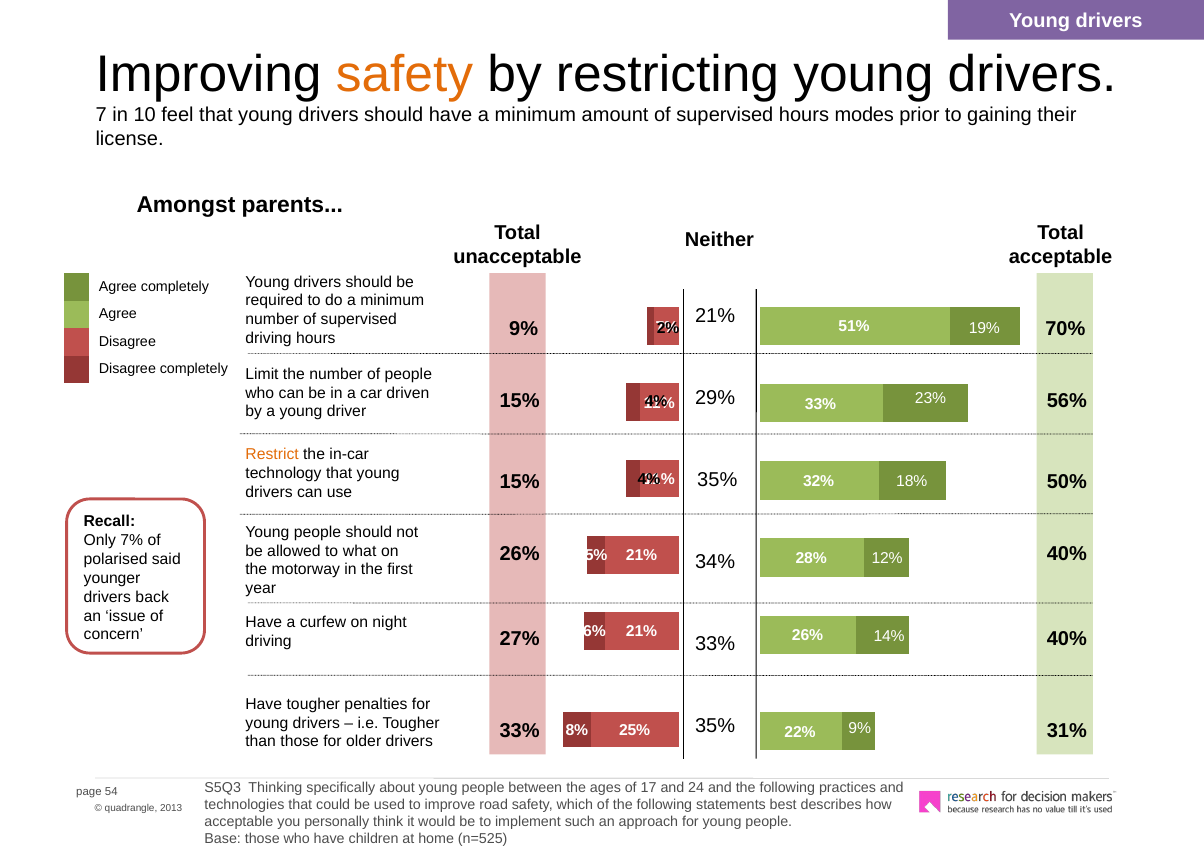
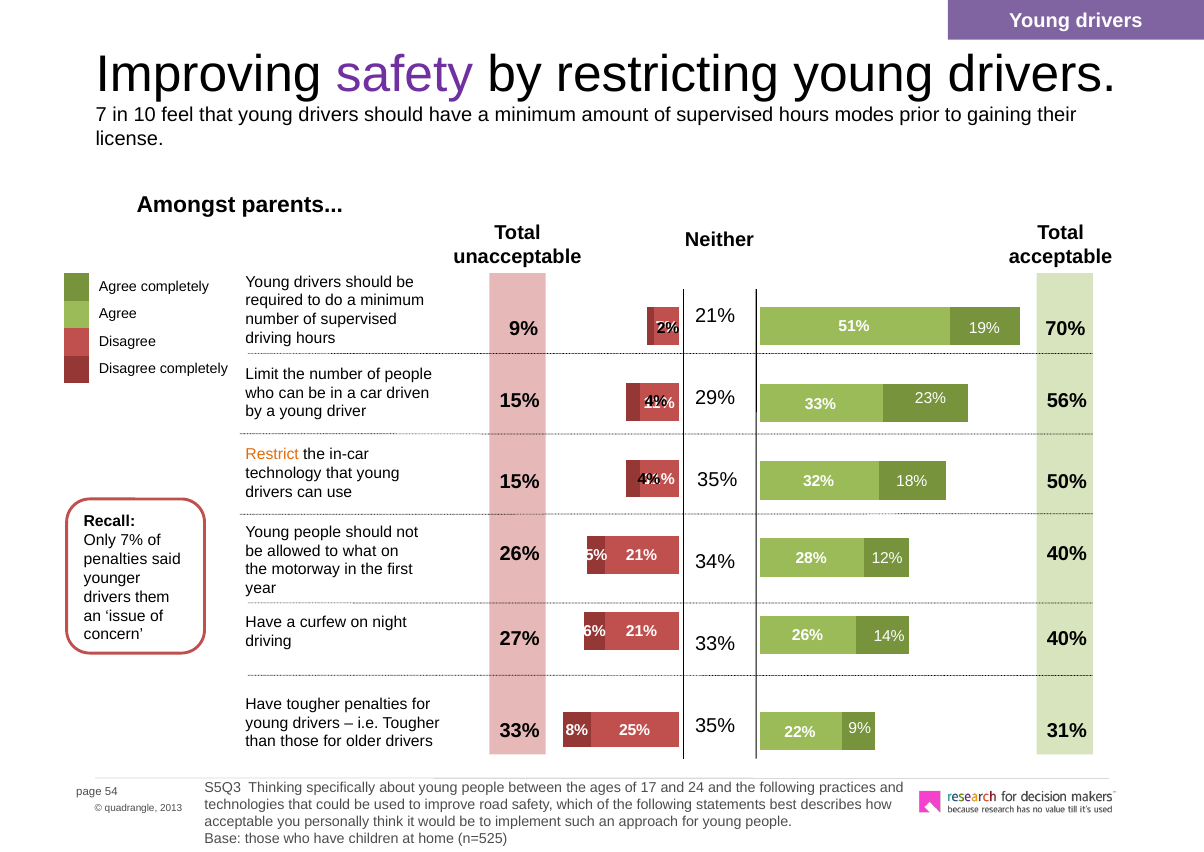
safety colour: orange -> purple (404, 74)
polarised: polarised -> penalties (116, 559)
back: back -> them (152, 597)
